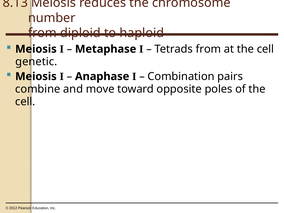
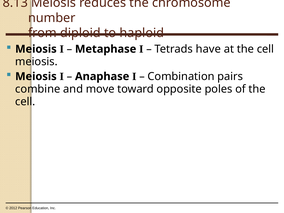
Tetrads from: from -> have (208, 49)
genetic: genetic -> meiosis (36, 62)
